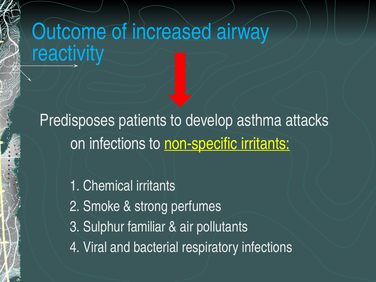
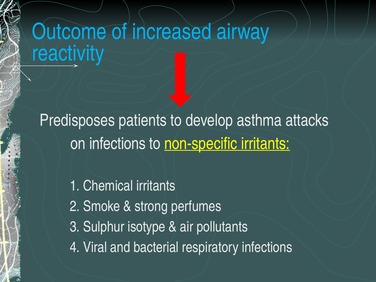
familiar: familiar -> isotype (147, 227)
